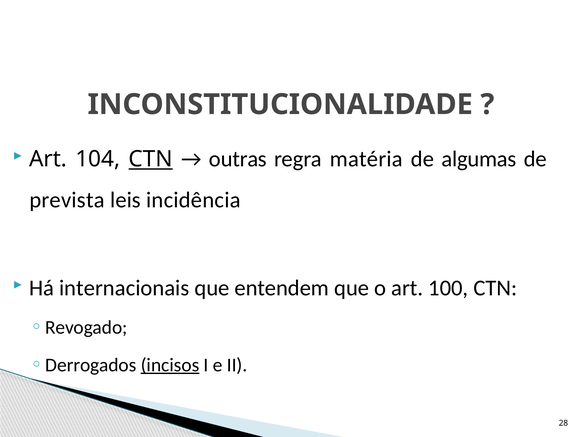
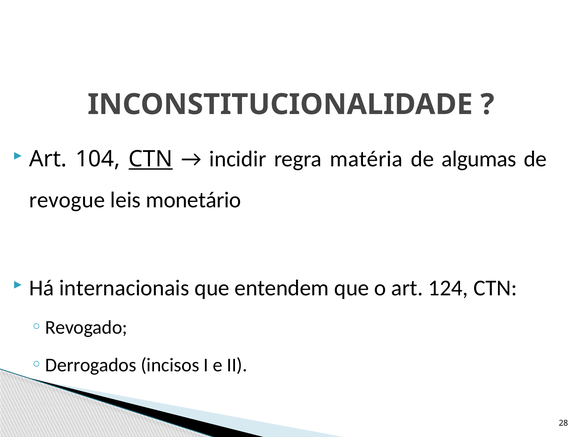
outras: outras -> incidir (238, 159)
prevista: prevista -> revogue (67, 200)
incidência: incidência -> monetário (194, 200)
100: 100 -> 124 (448, 288)
incisos underline: present -> none (170, 365)
